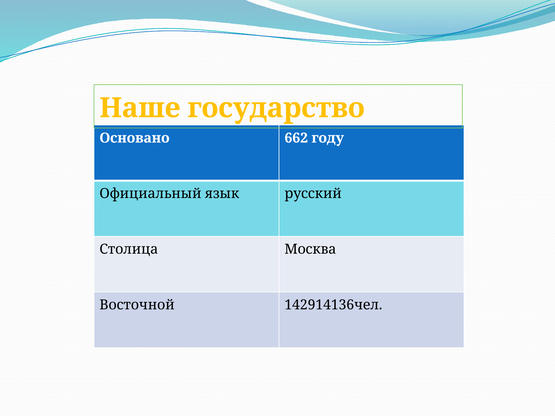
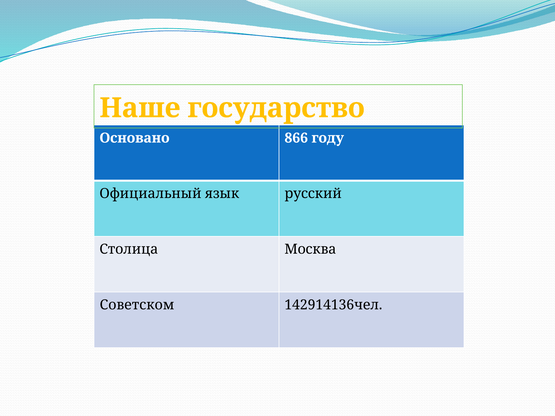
662: 662 -> 866 (296, 138)
Восточной: Восточной -> Советском (137, 305)
